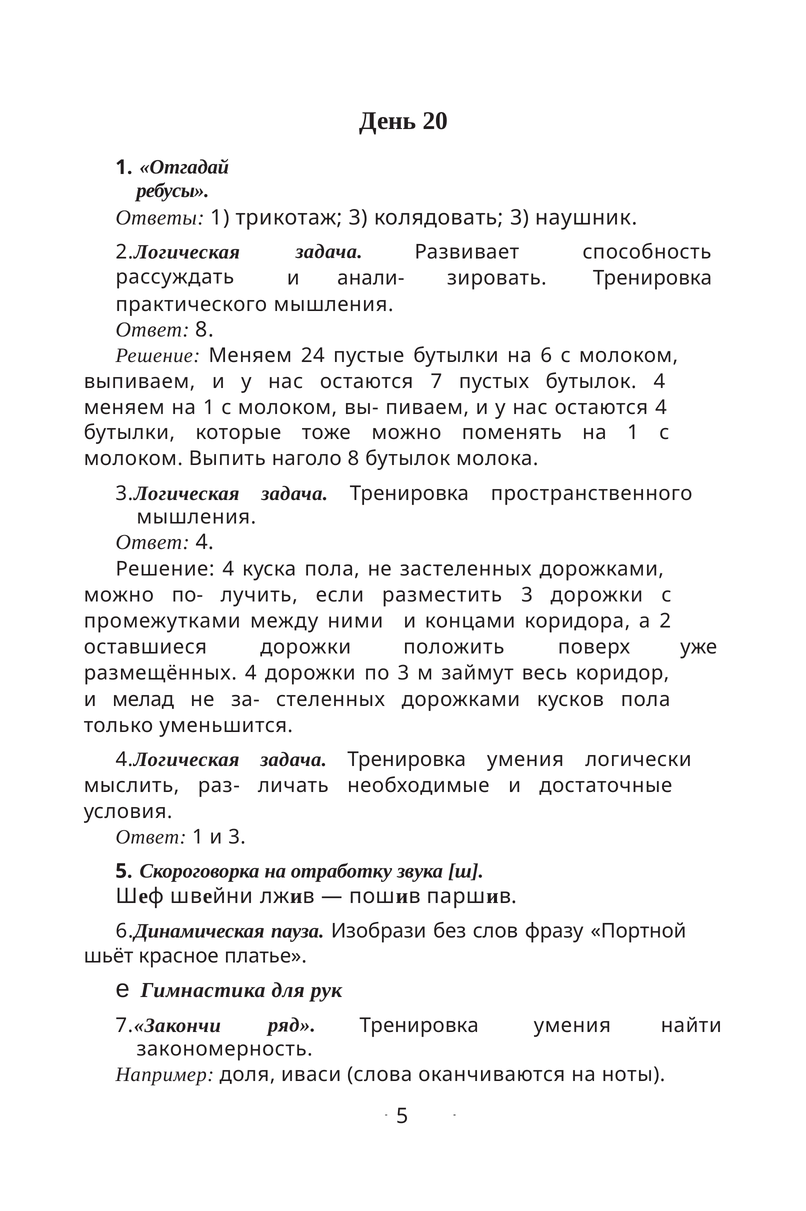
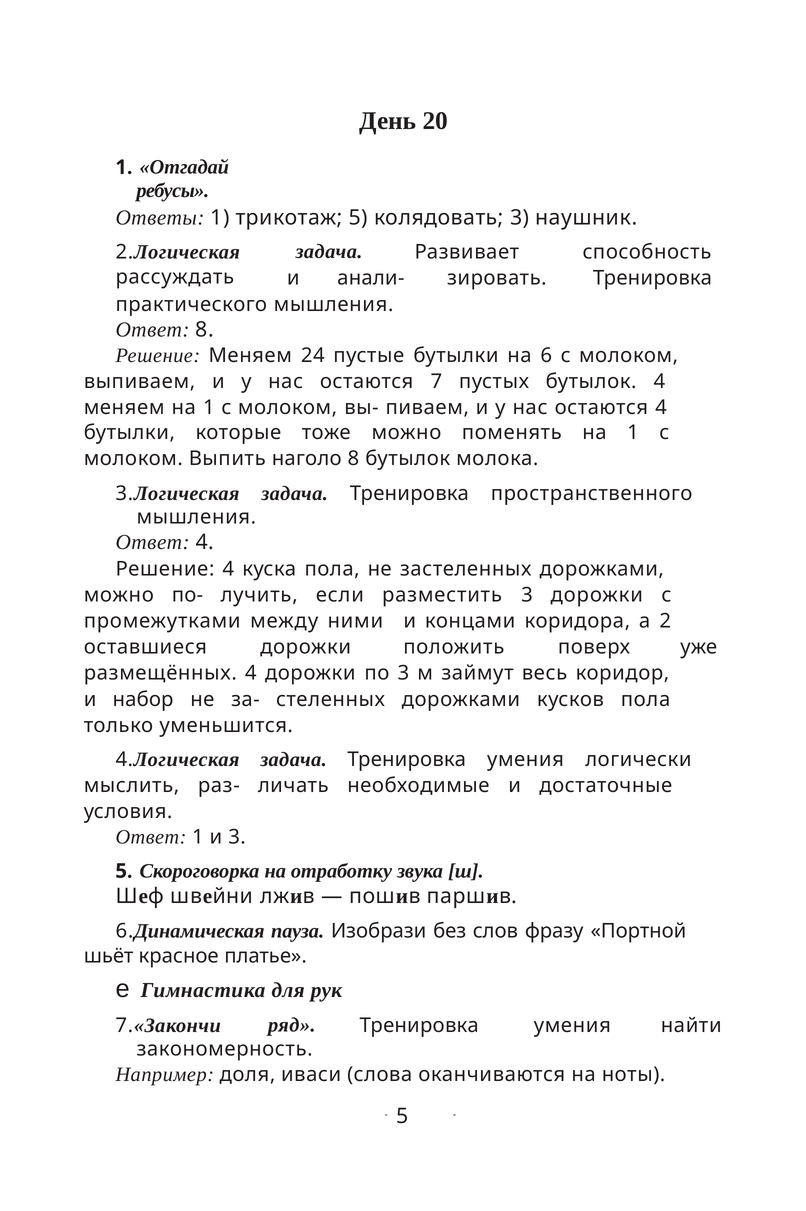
трикотаж 3: 3 -> 5 (358, 218)
мелад: мелад -> набор (143, 699)
